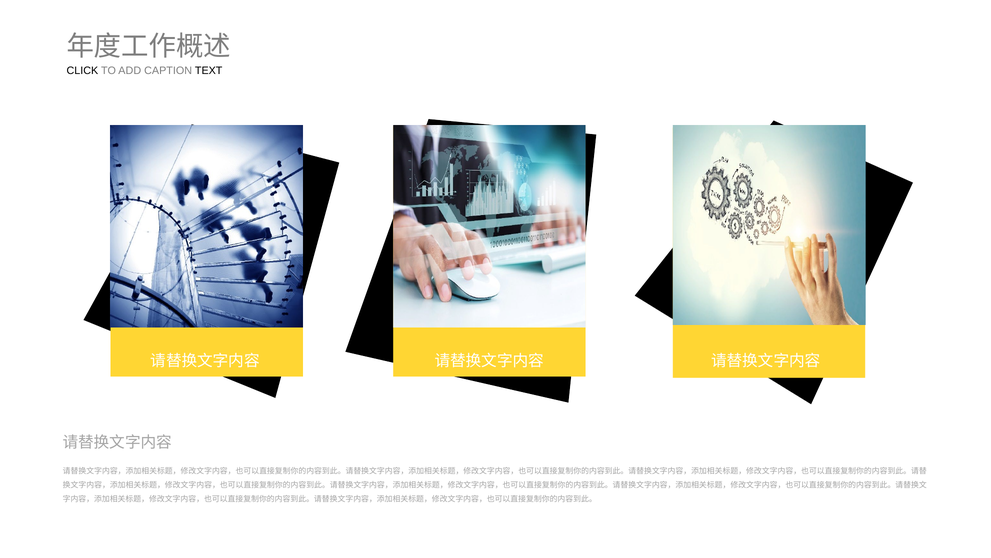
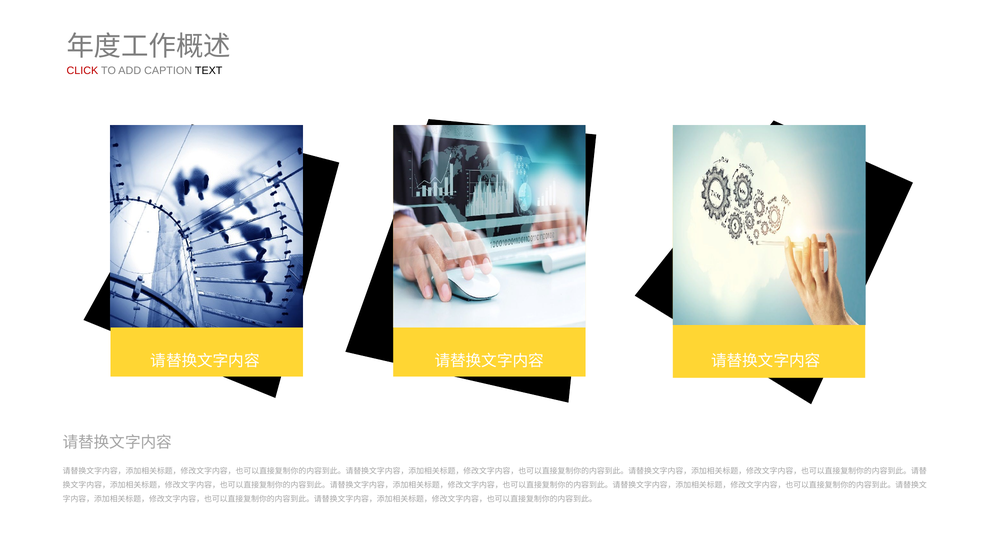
CLICK colour: black -> red (82, 71)
